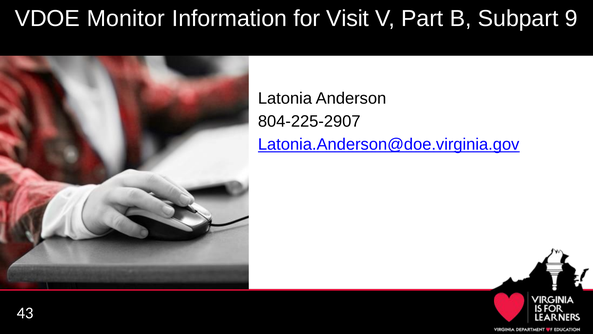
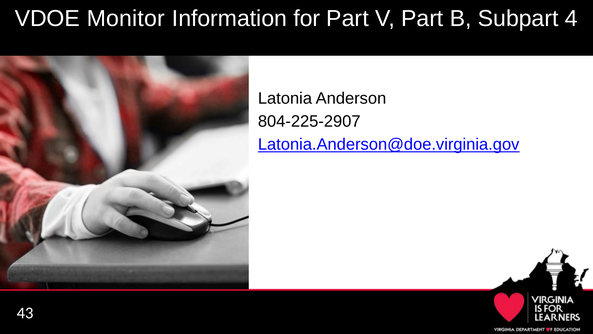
for Visit: Visit -> Part (347, 18)
9: 9 -> 4 (571, 18)
